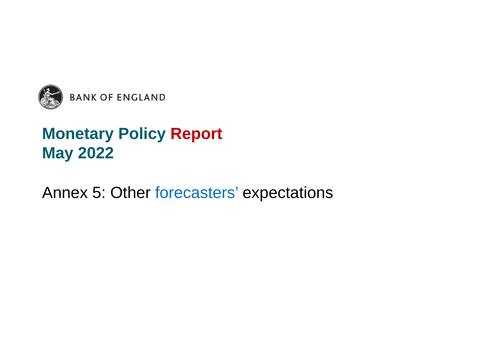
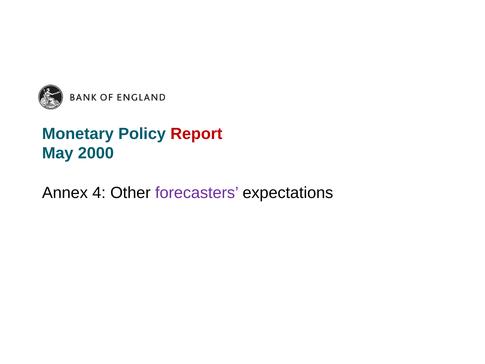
2022: 2022 -> 2000 (96, 153)
5: 5 -> 4 (99, 193)
forecasters colour: blue -> purple (197, 193)
